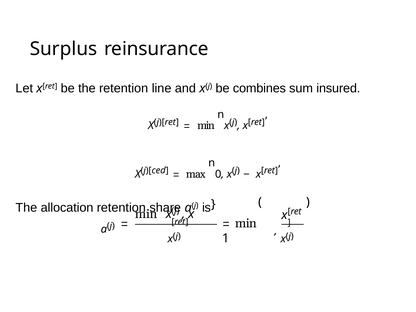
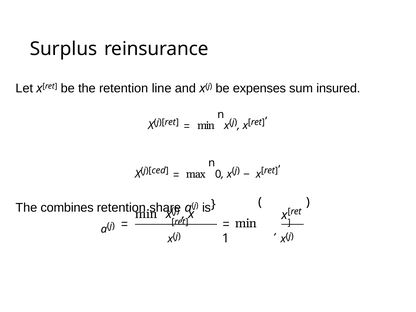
combines: combines -> expenses (259, 89)
allocation: allocation -> combines (67, 208)
